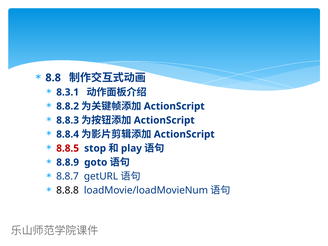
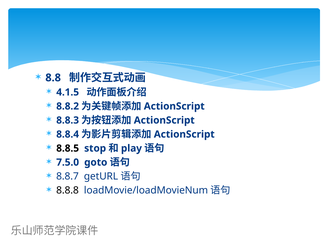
8.3.1: 8.3.1 -> 4.1.5 (68, 92)
8.8.5 colour: red -> black (68, 148)
8.8.9: 8.8.9 -> 7.5.0 (68, 162)
